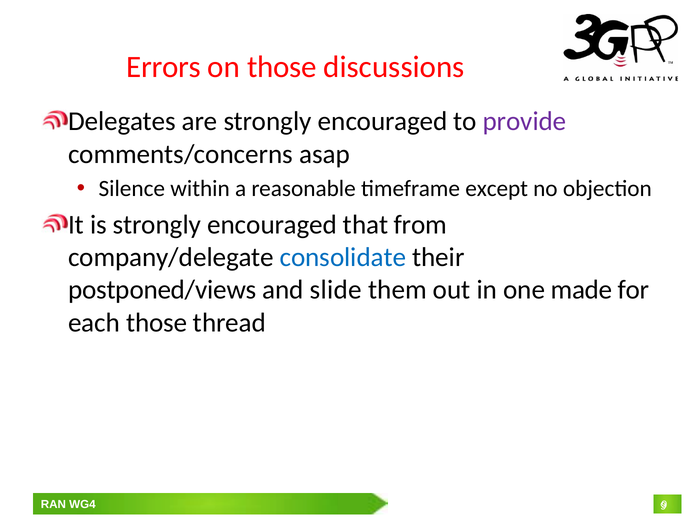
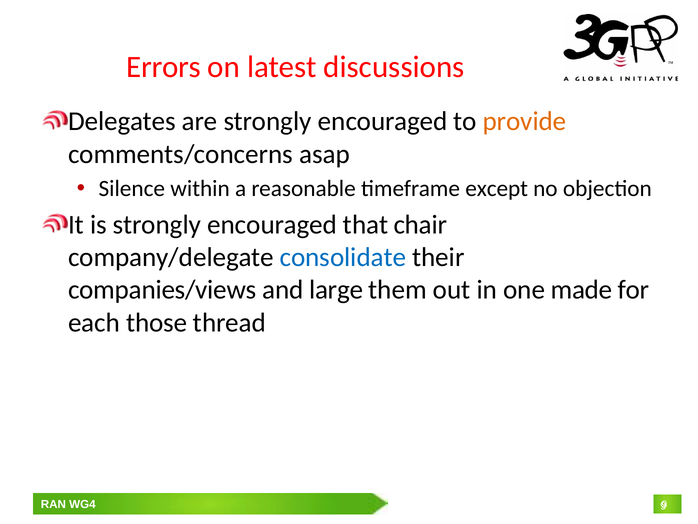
on those: those -> latest (282, 67)
provide colour: purple -> orange (525, 121)
from: from -> chair (420, 224)
postponed/views: postponed/views -> companies/views (162, 290)
slide: slide -> large (336, 290)
